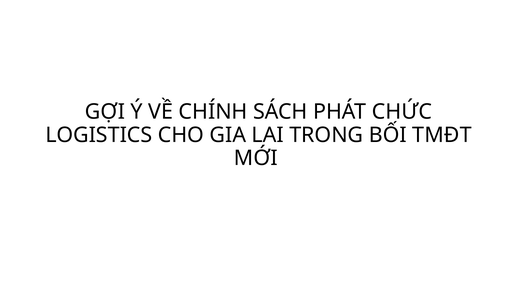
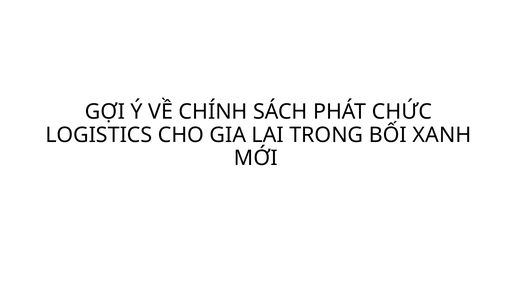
TMĐT: TMĐT -> XANH (442, 135)
